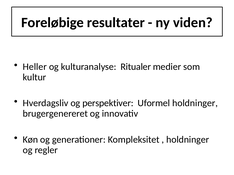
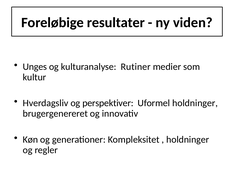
Heller: Heller -> Unges (35, 67)
Ritualer: Ritualer -> Rutiner (136, 67)
